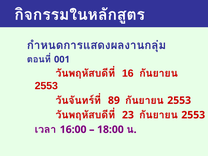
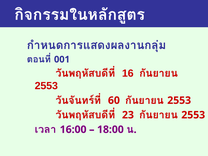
89: 89 -> 60 (114, 100)
